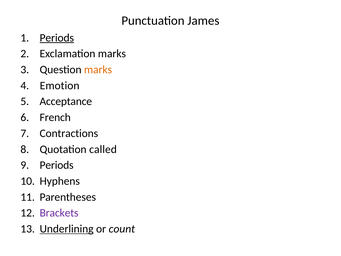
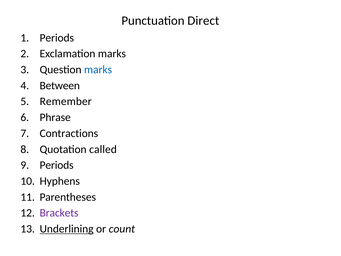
James: James -> Direct (203, 21)
Periods underline: present -> none (57, 38)
marks colour: orange -> blue (98, 70)
Emotion: Emotion -> Between (60, 85)
Acceptance: Acceptance -> Remember (66, 101)
French: French -> Phrase (55, 117)
